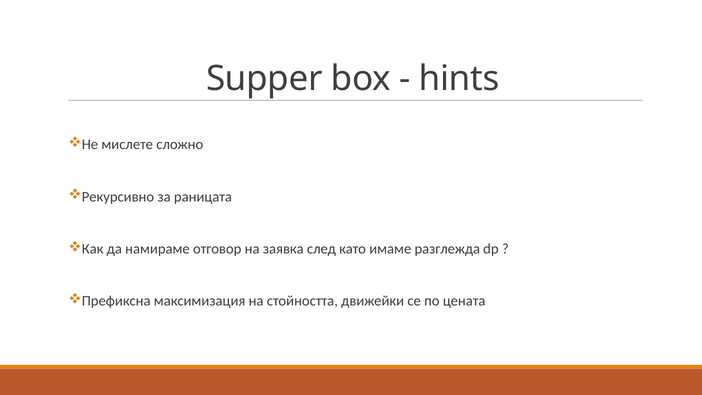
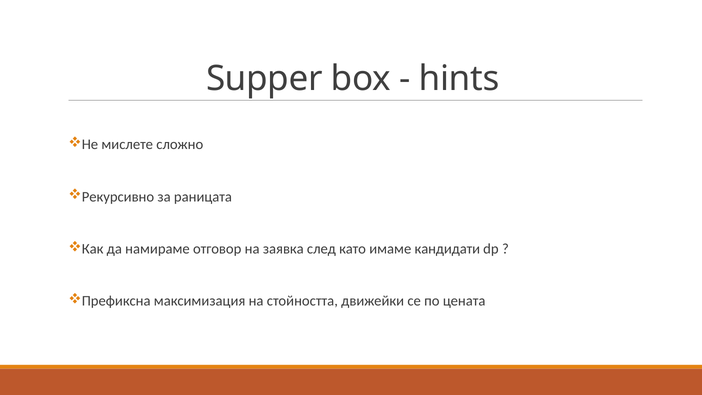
разглежда: разглежда -> кандидати (447, 249)
